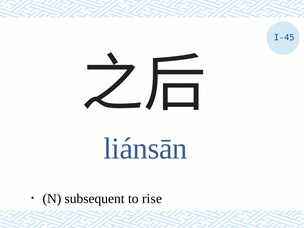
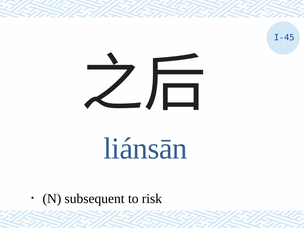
rise: rise -> risk (152, 199)
